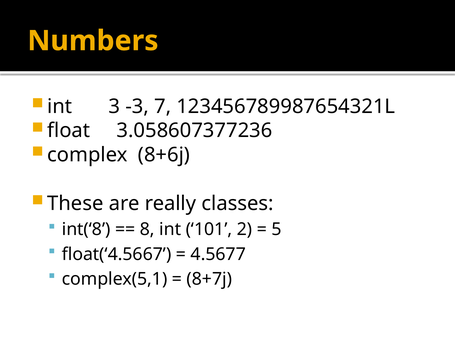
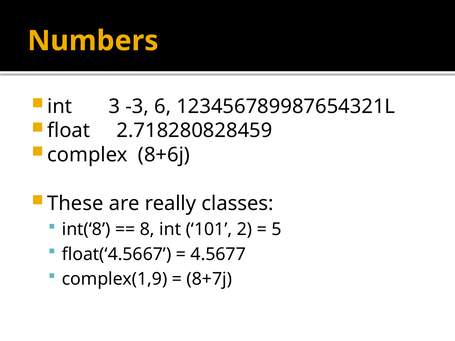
7: 7 -> 6 (163, 106)
3.058607377236: 3.058607377236 -> 2.718280828459 (194, 131)
complex(5,1: complex(5,1 -> complex(1,9 (115, 279)
